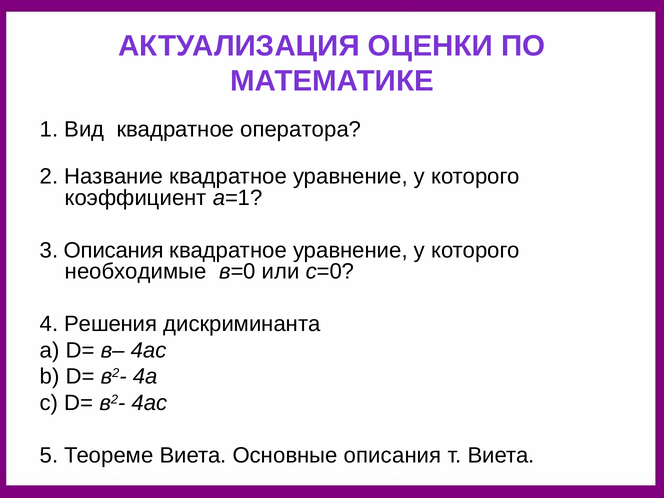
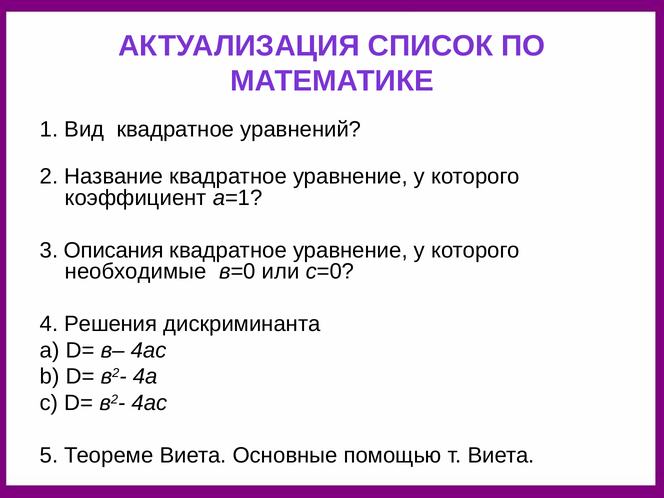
ОЦЕНКИ: ОЦЕНКИ -> СПИСОК (430, 46)
оператора: оператора -> уравнений (301, 129)
Основные описания: описания -> помощью (393, 455)
